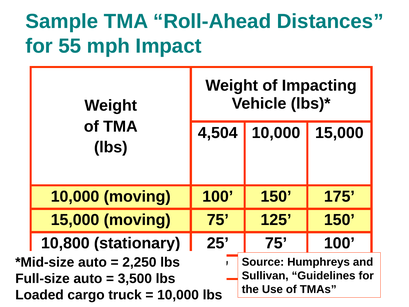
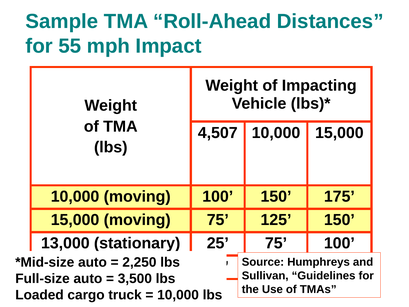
4,504: 4,504 -> 4,507 (218, 133)
10,800: 10,800 -> 13,000 (65, 243)
